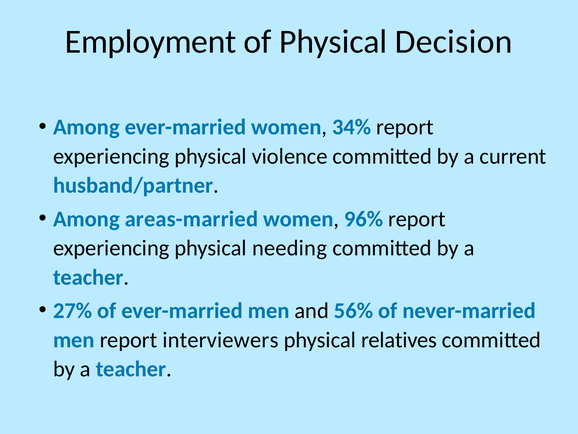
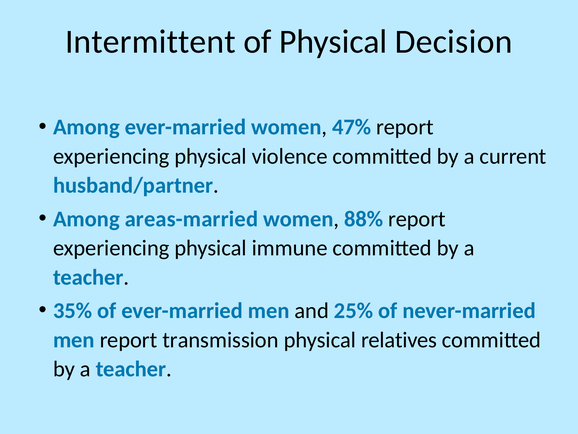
Employment: Employment -> Intermittent (150, 42)
34%: 34% -> 47% (352, 127)
96%: 96% -> 88% (364, 219)
needing: needing -> immune (290, 248)
27%: 27% -> 35% (73, 310)
56%: 56% -> 25% (354, 310)
interviewers: interviewers -> transmission (221, 340)
